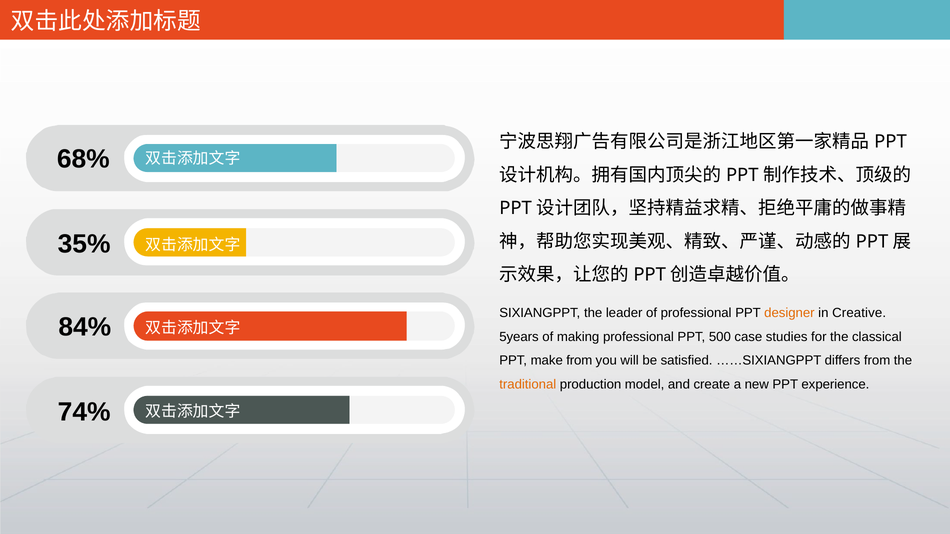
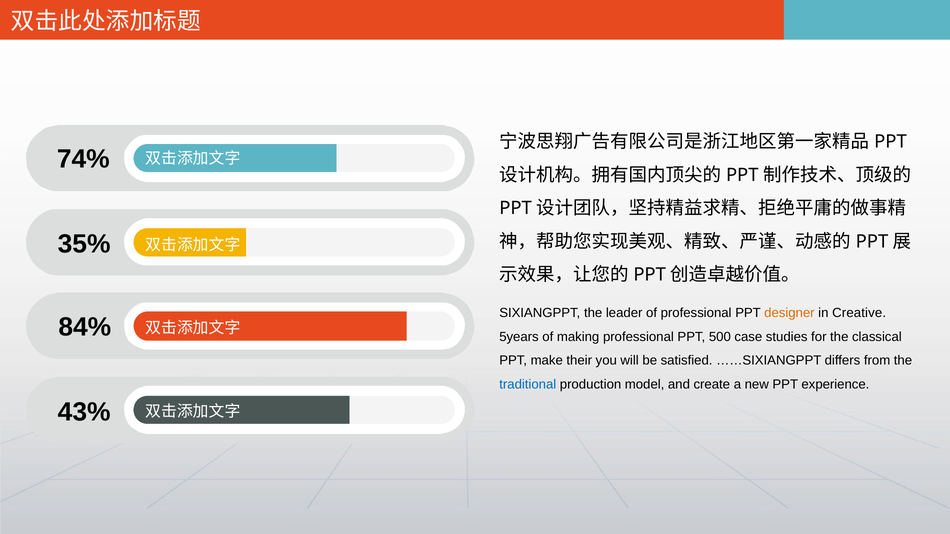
68%: 68% -> 74% (83, 159)
make from: from -> their (579, 361)
traditional colour: orange -> blue (528, 385)
74%: 74% -> 43% (84, 413)
